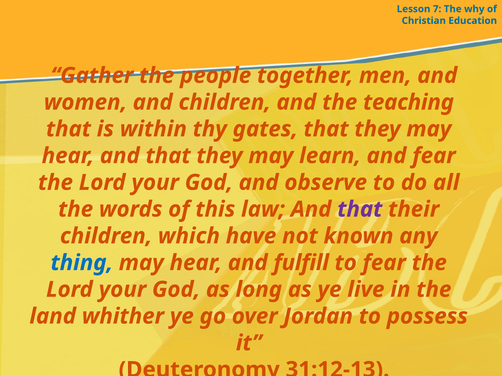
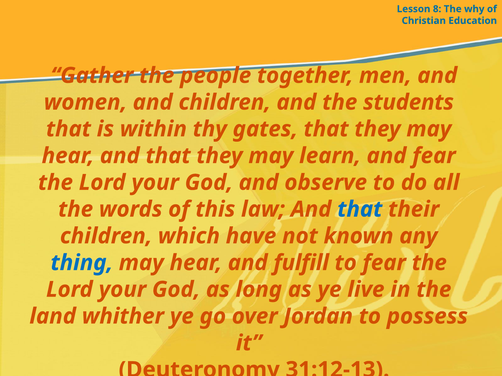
7: 7 -> 8 (437, 9)
teaching: teaching -> students (408, 102)
that colour: purple -> blue (360, 210)
